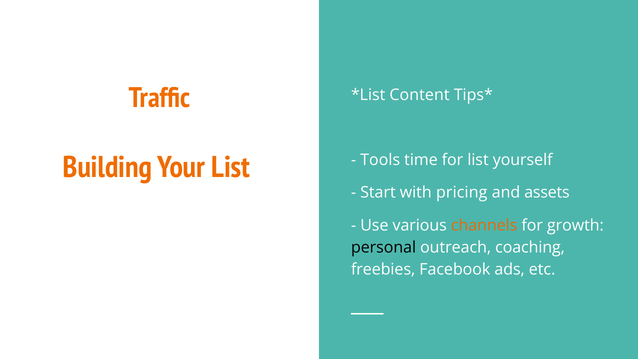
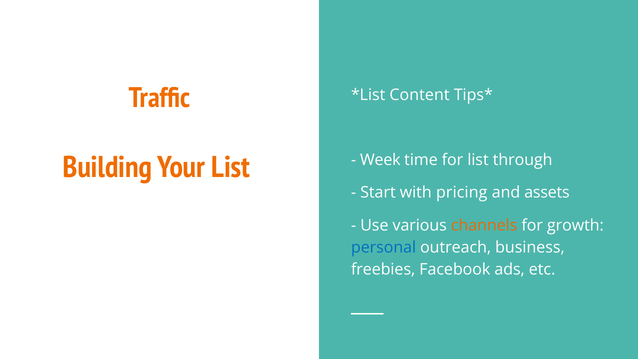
Tools: Tools -> Week (380, 160)
yourself: yourself -> through (523, 160)
personal colour: black -> blue (384, 247)
coaching: coaching -> business (530, 247)
